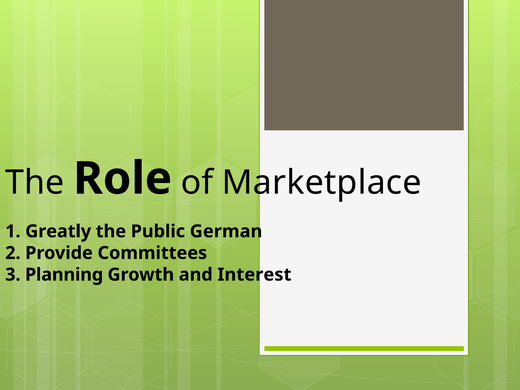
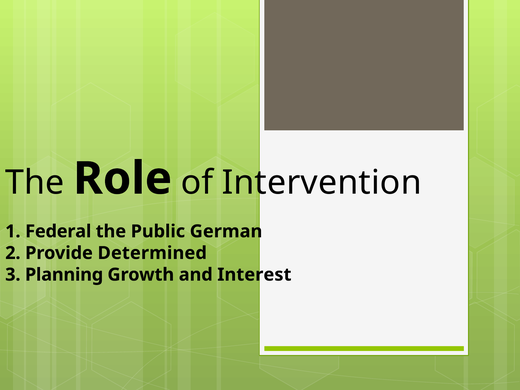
Marketplace: Marketplace -> Intervention (322, 182)
Greatly: Greatly -> Federal (58, 231)
Committees: Committees -> Determined (152, 253)
